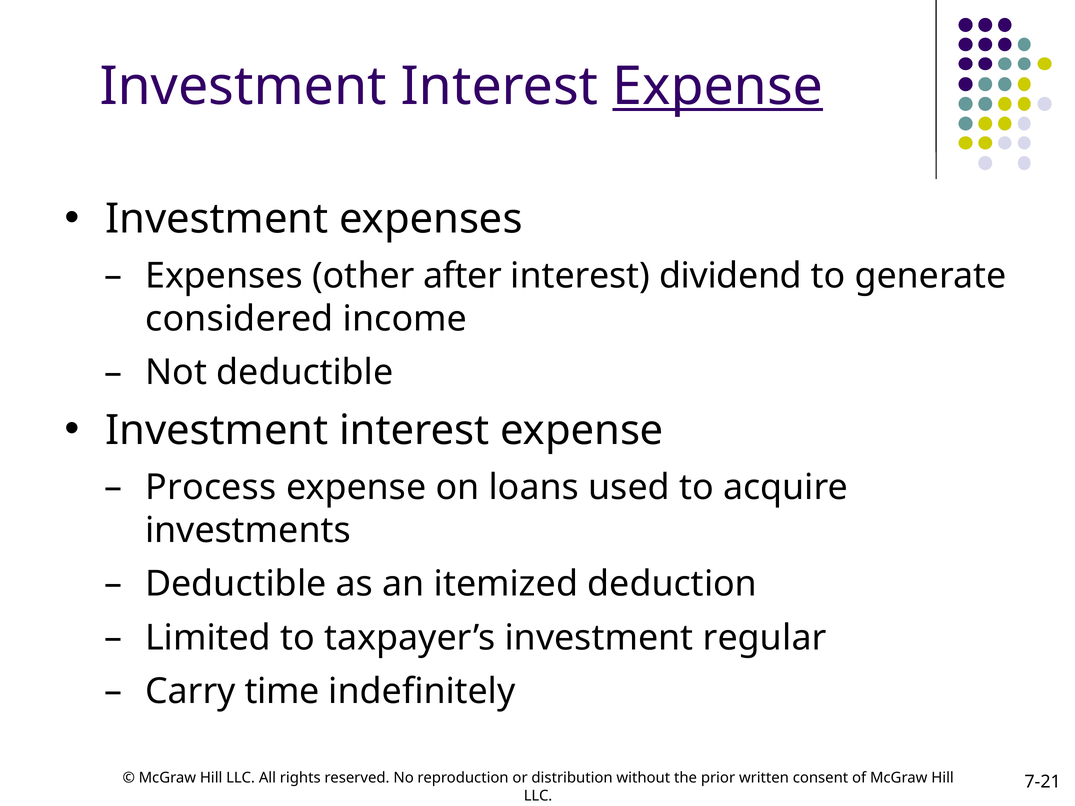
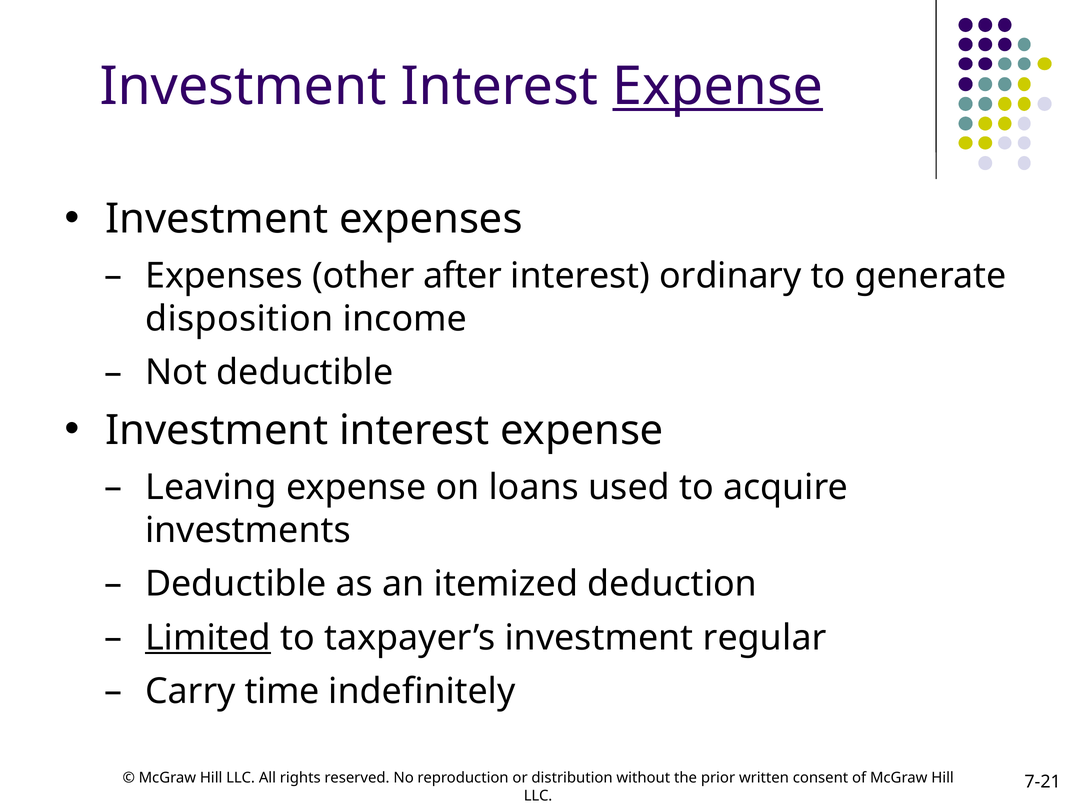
dividend: dividend -> ordinary (730, 276)
considered: considered -> disposition (239, 319)
Process: Process -> Leaving (211, 487)
Limited underline: none -> present (208, 638)
